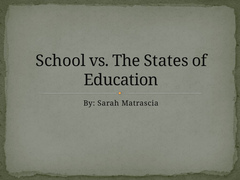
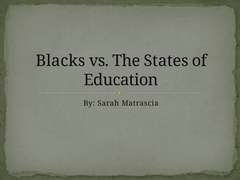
School: School -> Blacks (60, 61)
